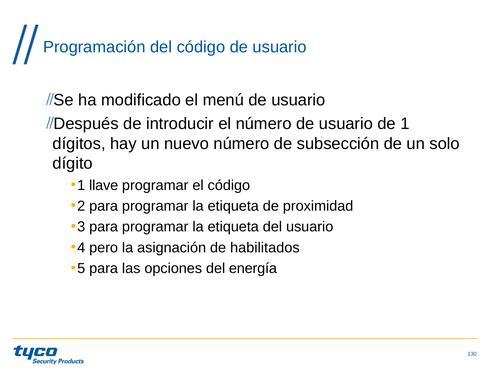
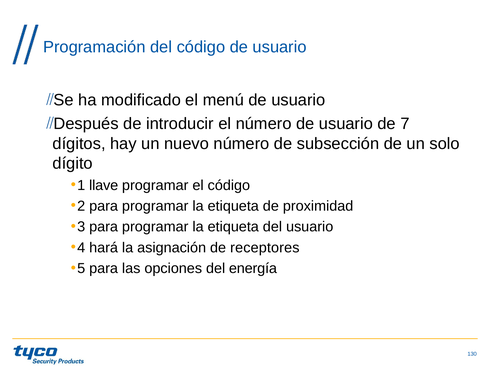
1: 1 -> 7 (405, 124)
pero: pero -> hará (104, 247)
habilitados: habilitados -> receptores (265, 247)
